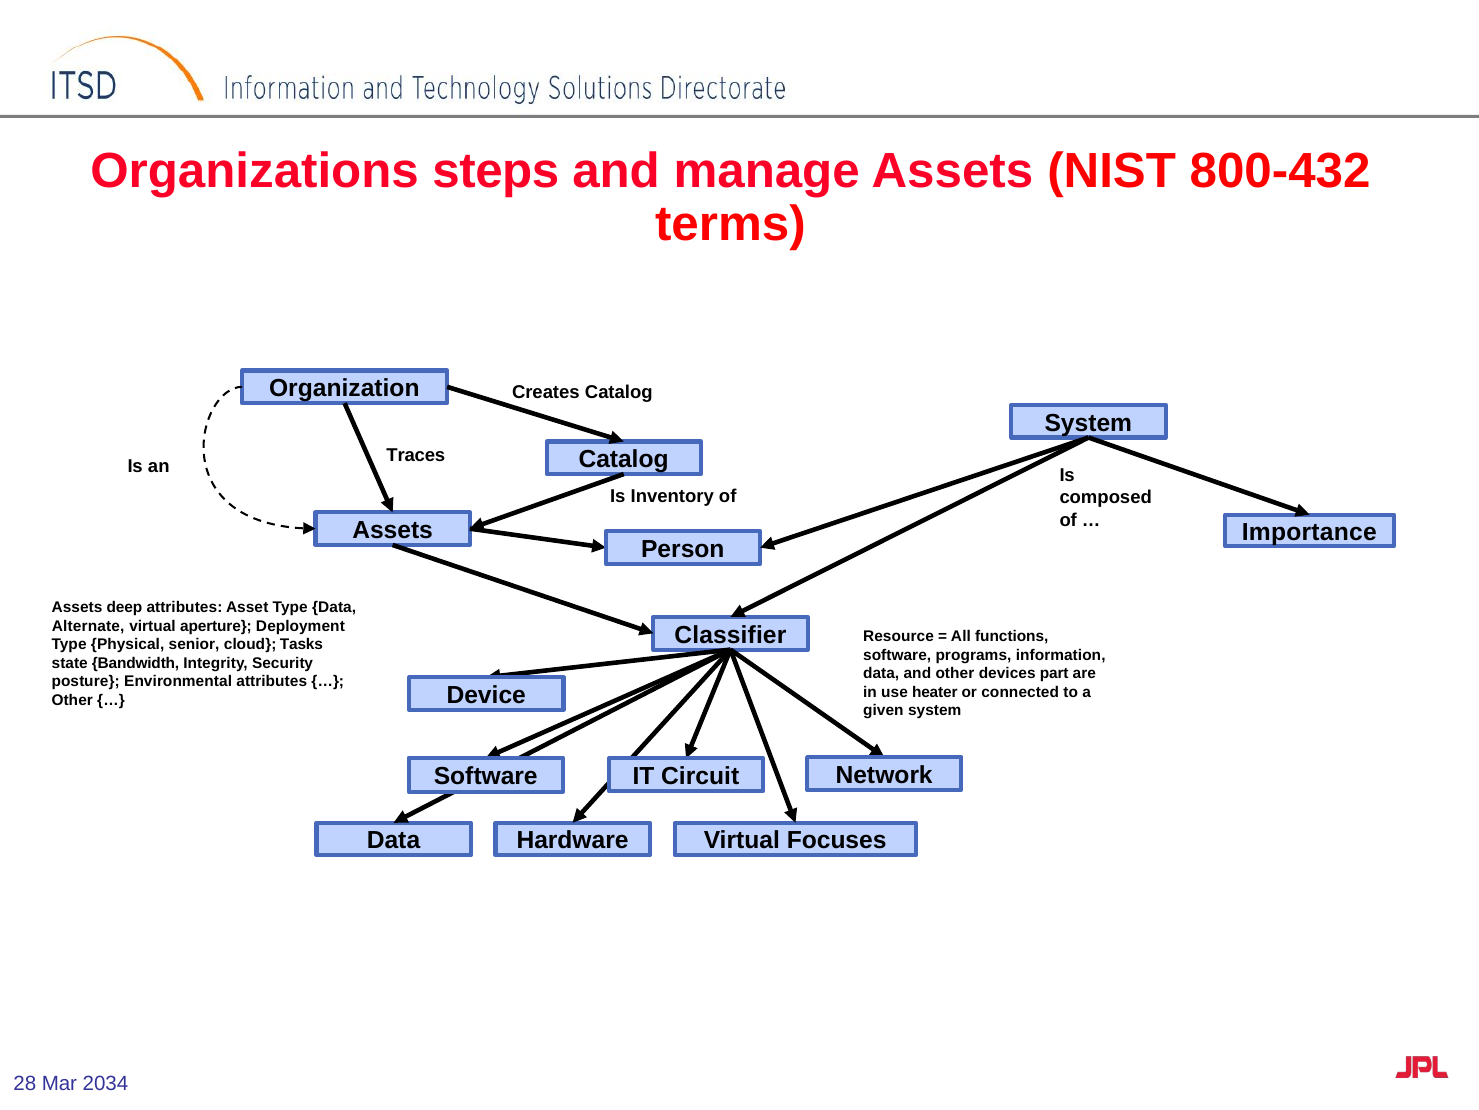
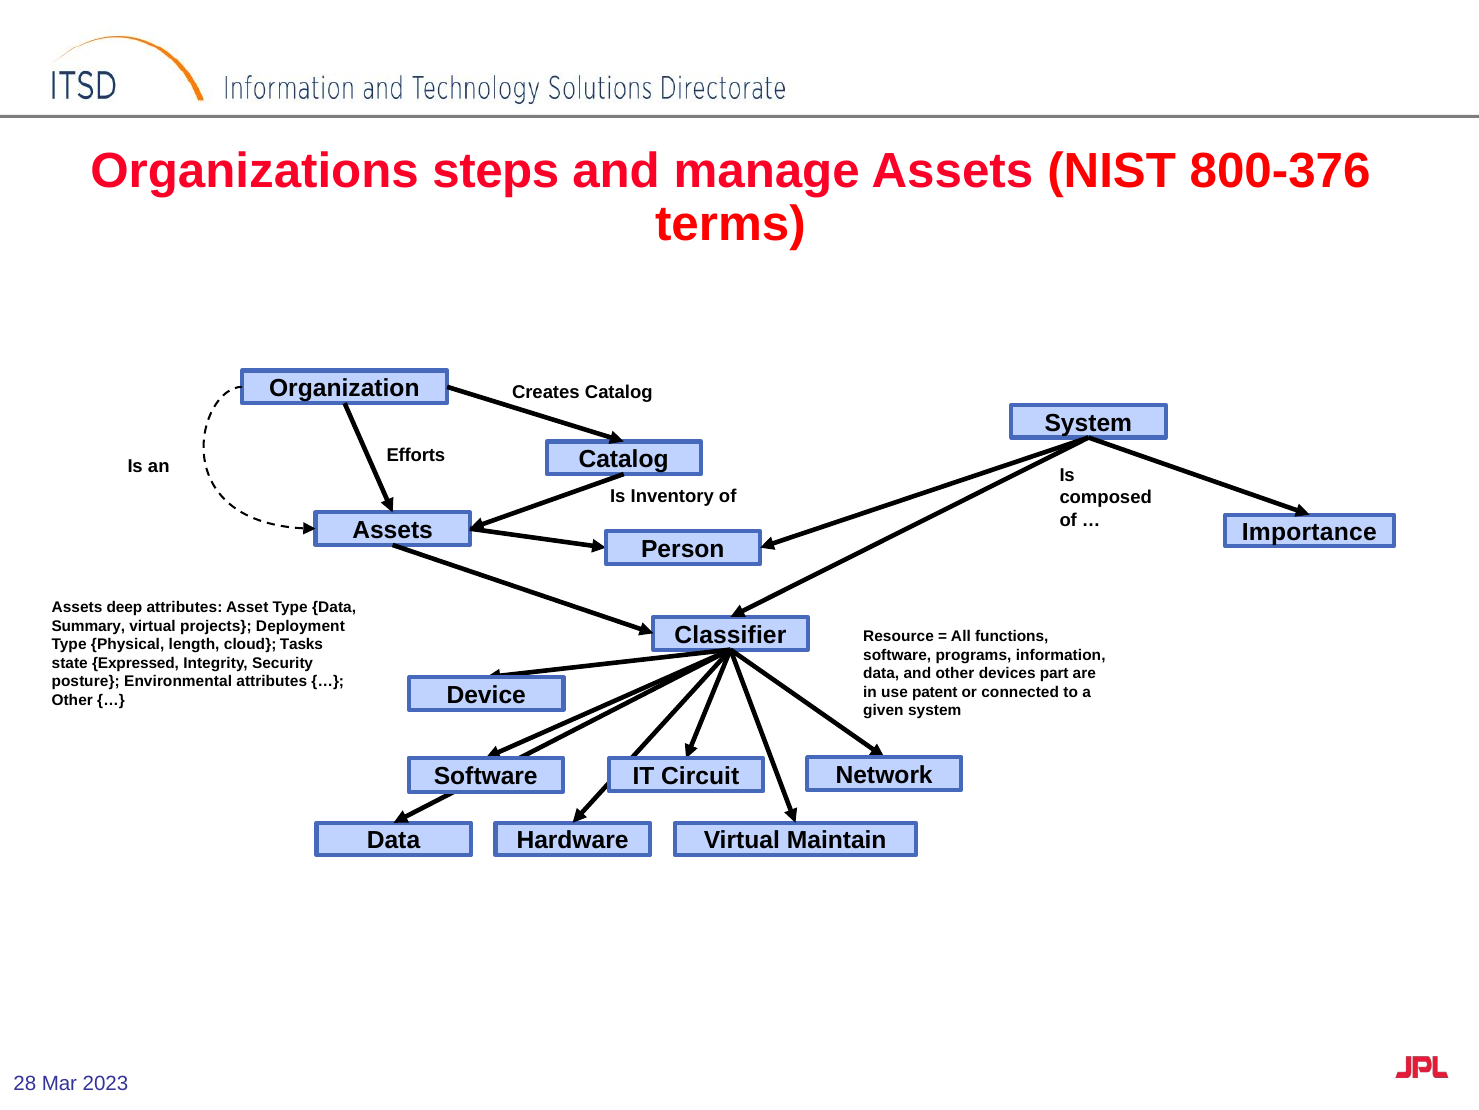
800-432: 800-432 -> 800-376 (1280, 171)
Traces: Traces -> Efforts (416, 455)
Alternate: Alternate -> Summary (88, 626)
aperture: aperture -> projects (216, 626)
senior: senior -> length (194, 644)
Bandwidth: Bandwidth -> Expressed (136, 663)
heater: heater -> patent (935, 692)
Focuses: Focuses -> Maintain (837, 840)
2034: 2034 -> 2023 (105, 1083)
